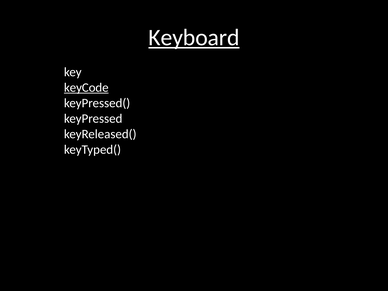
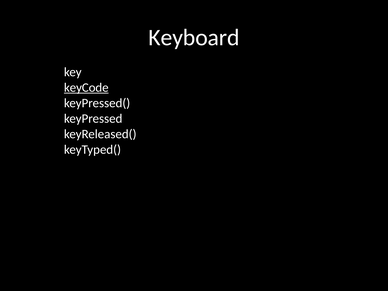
Keyboard underline: present -> none (194, 38)
